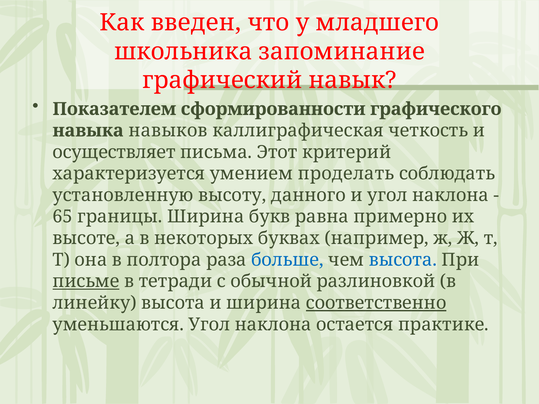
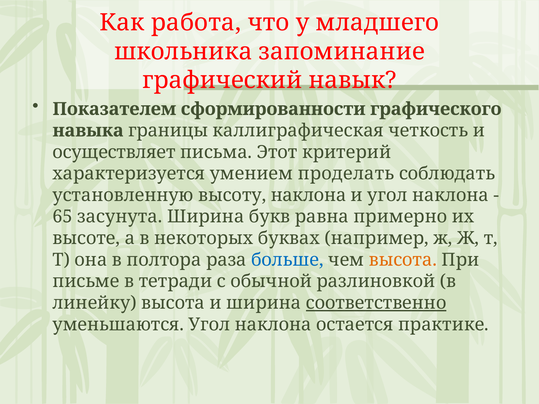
введен: введен -> работа (196, 23)
навыков: навыков -> границы (168, 131)
высоту данного: данного -> наклона (308, 195)
границы: границы -> засунута (120, 217)
высота colour: blue -> orange (403, 260)
письме underline: present -> none (86, 282)
